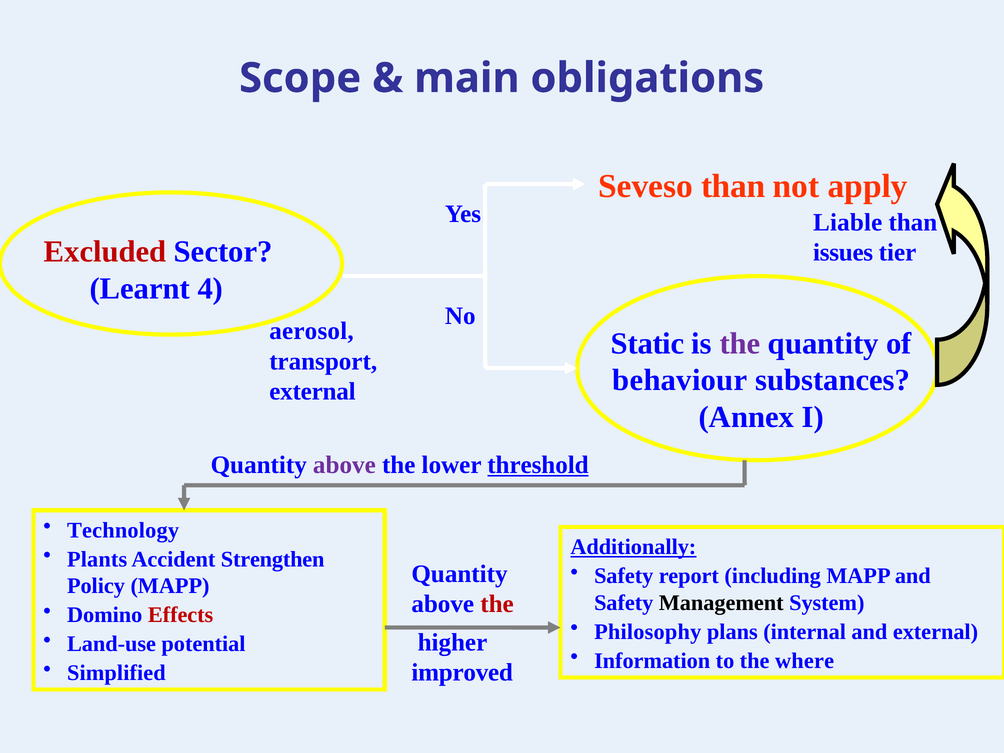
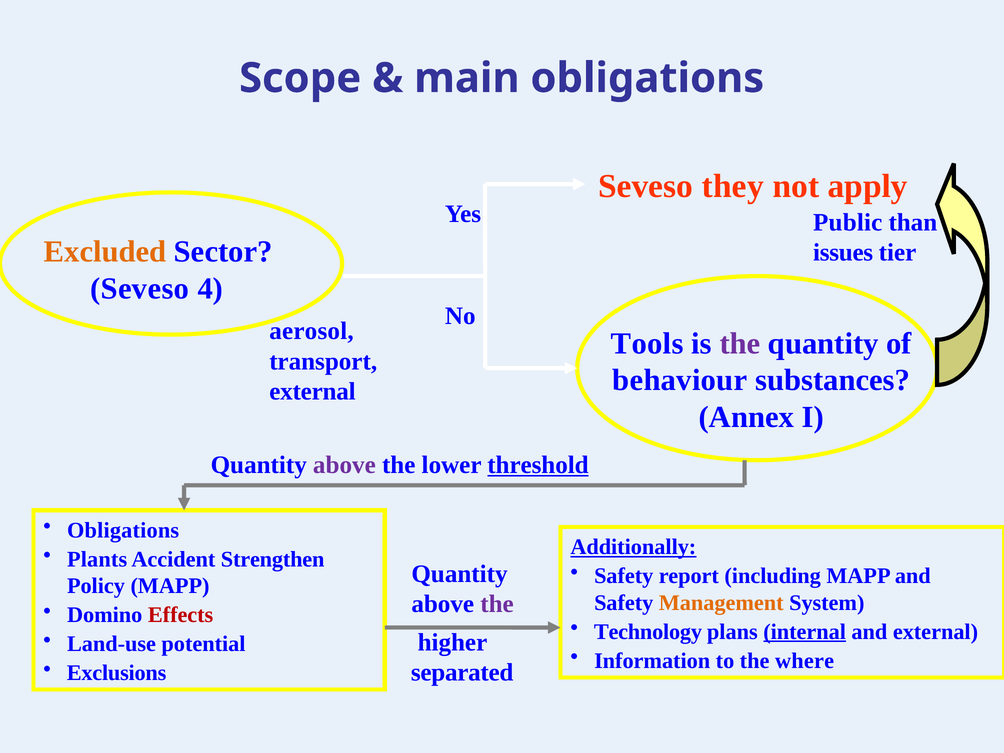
Seveso than: than -> they (733, 186)
Liable: Liable -> Public (848, 223)
Excluded colour: red -> orange (105, 252)
Learnt: Learnt -> Seveso (140, 289)
Static: Static -> Tools (647, 343)
Technology: Technology -> Obligations (123, 530)
the colour: red -> purple (497, 604)
Management colour: black -> orange (721, 603)
Philosophy: Philosophy -> Technology (648, 632)
internal underline: none -> present (805, 632)
Simplified: Simplified -> Exclusions (117, 673)
improved: improved -> separated (462, 673)
